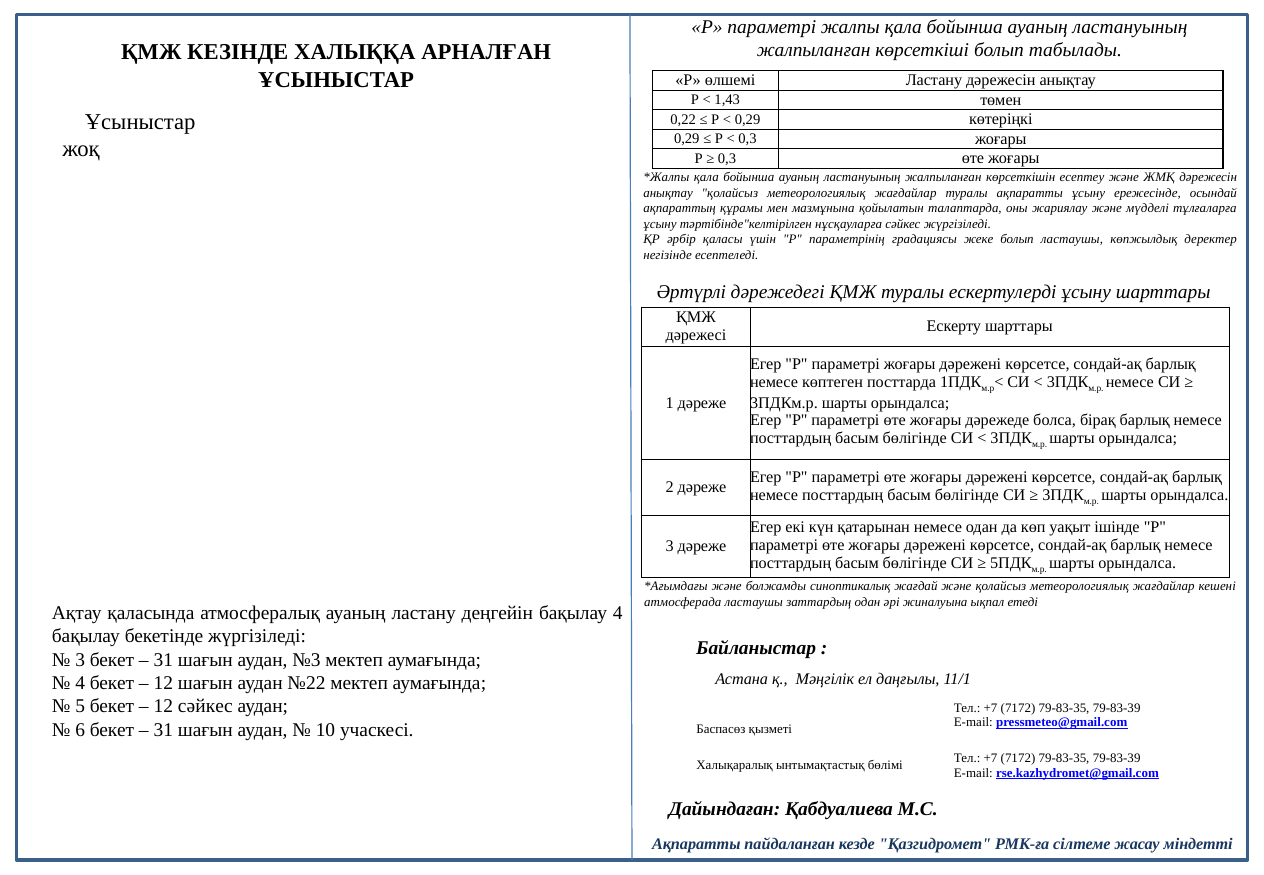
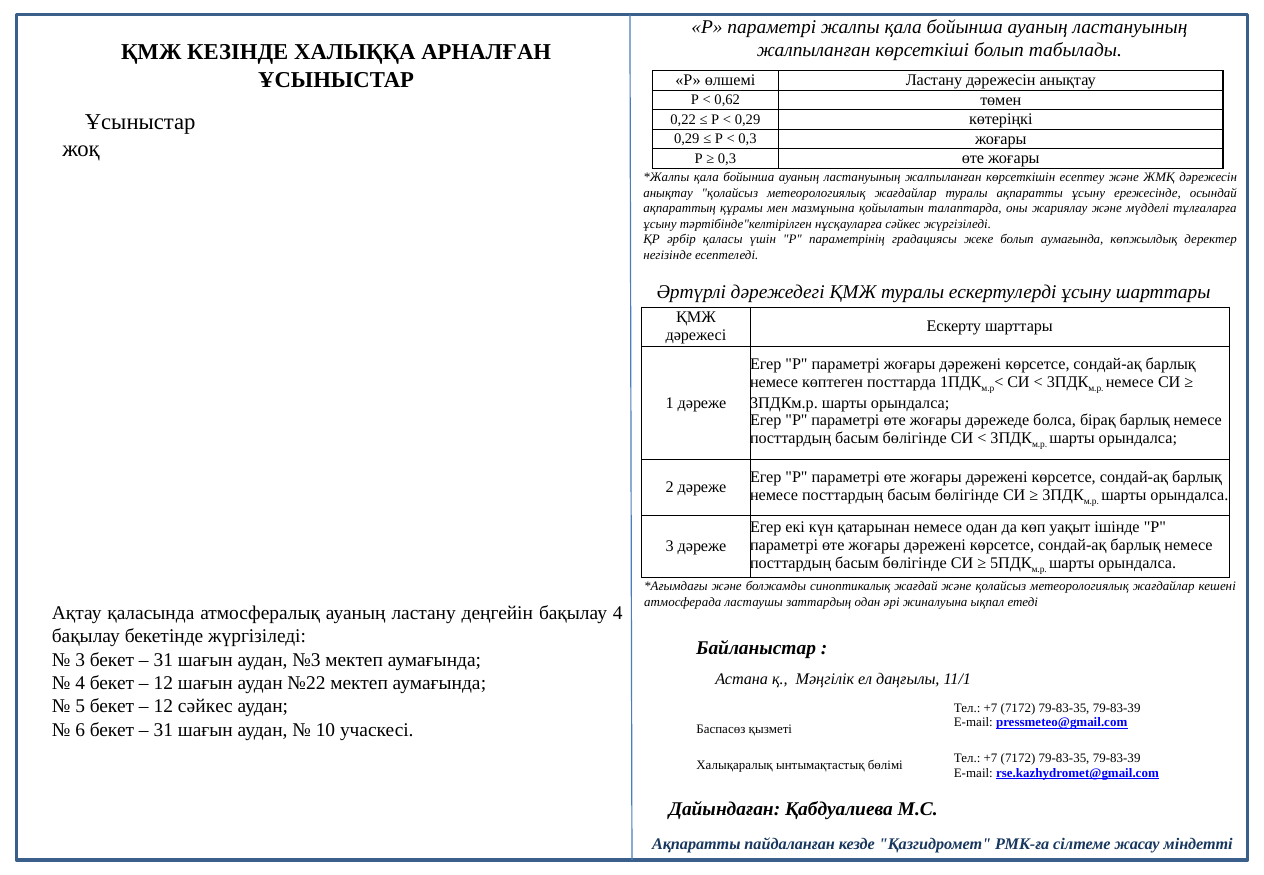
1,43: 1,43 -> 0,62 (727, 100)
болып ластаушы: ластаушы -> аумағында (1072, 239)
